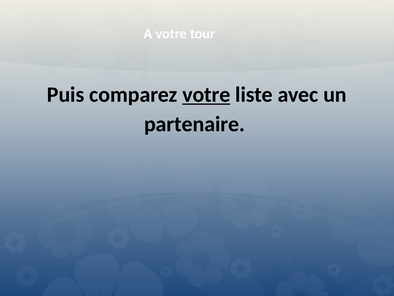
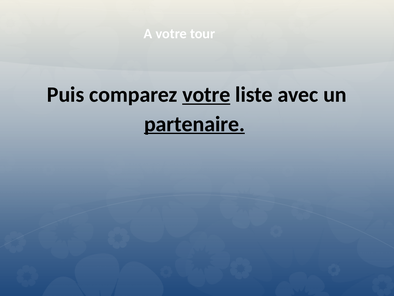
partenaire underline: none -> present (194, 124)
